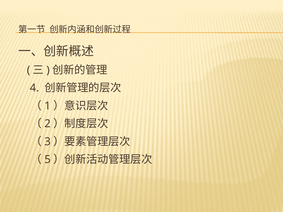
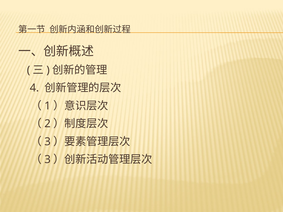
5: 5 -> 3 (48, 160)
